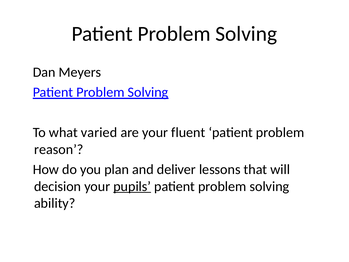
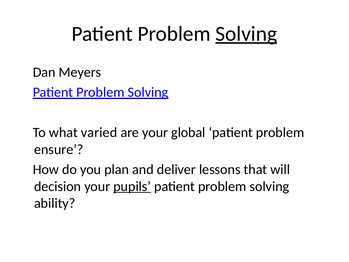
Solving underline: none -> present (246, 34)
fluent: fluent -> global (188, 132)
reason: reason -> ensure (59, 149)
